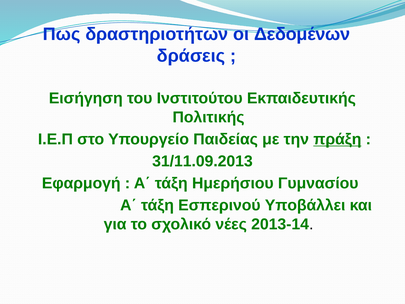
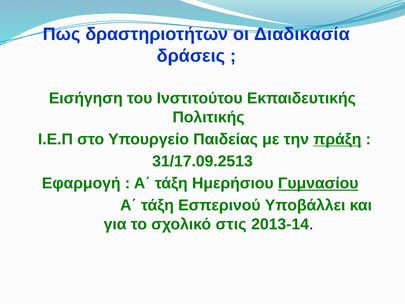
Δεδομένων: Δεδομένων -> Διαδικασία (302, 34)
31/11.09.2013: 31/11.09.2013 -> 31/17.09.2513 (202, 161)
Γυμνασίου underline: none -> present (318, 183)
νέες: νέες -> στις (231, 224)
